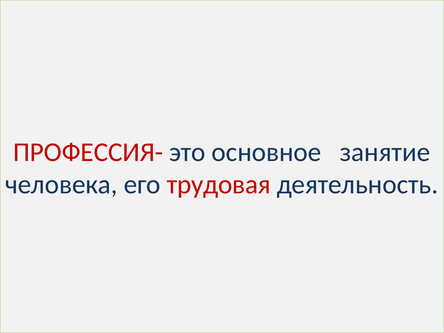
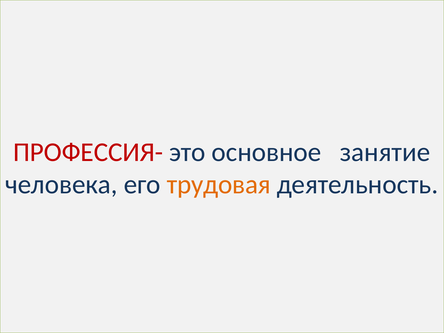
трудовая colour: red -> orange (219, 185)
